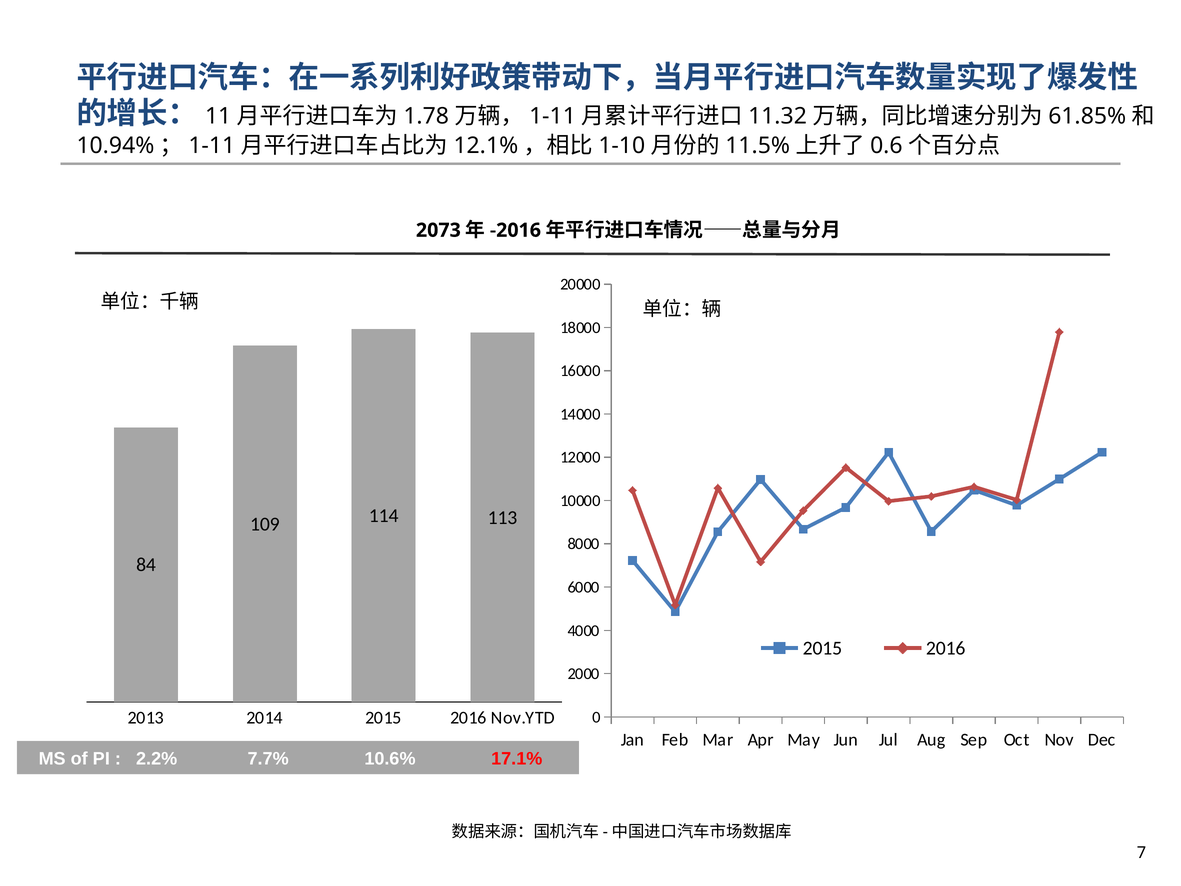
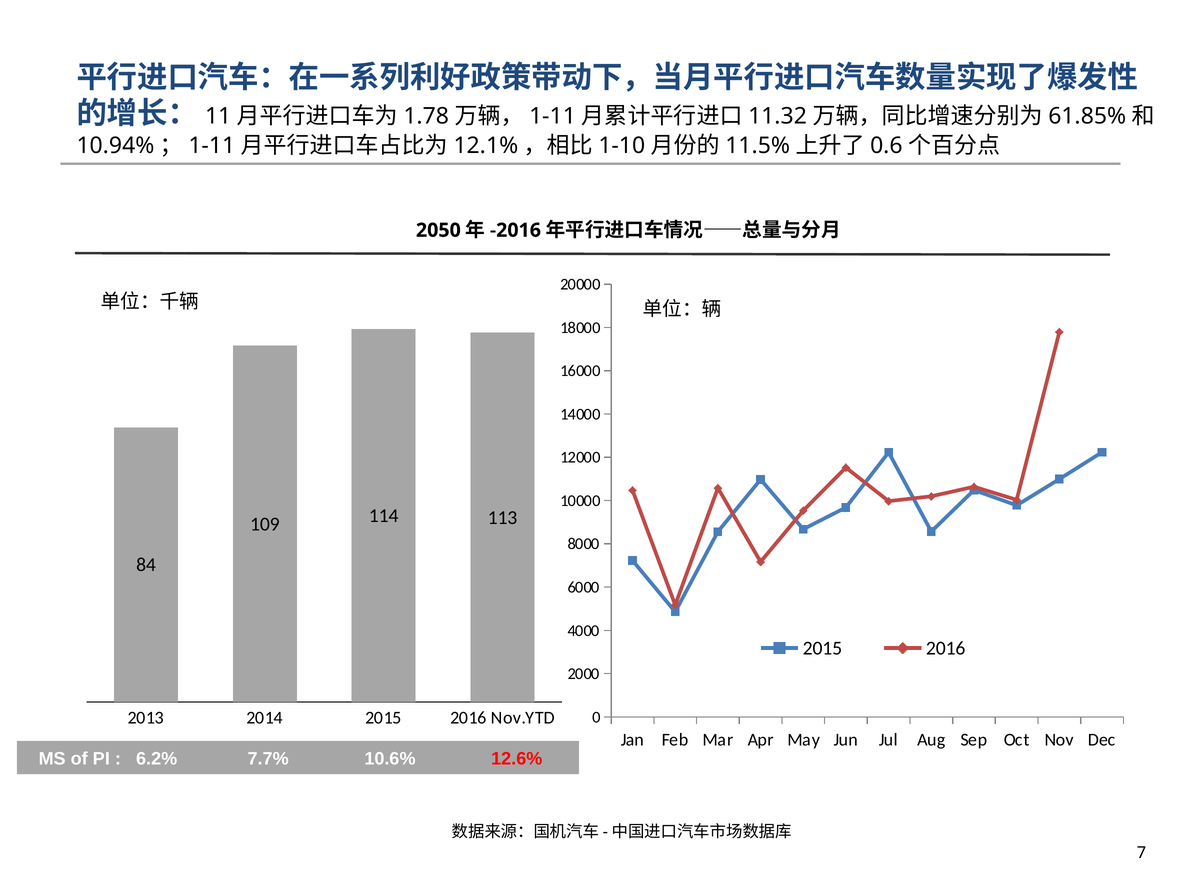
2073: 2073 -> 2050 (438, 230)
2.2%: 2.2% -> 6.2% (157, 759)
17.1%: 17.1% -> 12.6% (517, 759)
